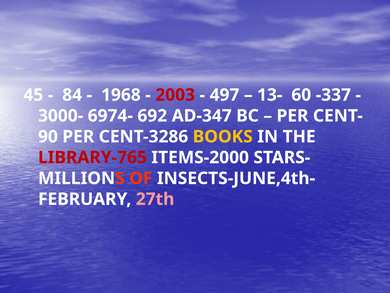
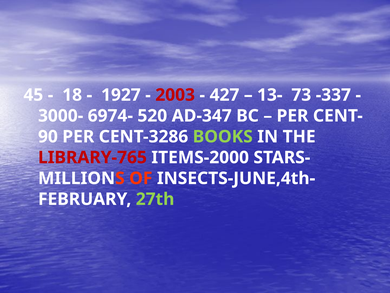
84: 84 -> 18 (72, 95)
1968: 1968 -> 1927 (121, 95)
497: 497 -> 427 (225, 95)
60: 60 -> 73 (301, 95)
692: 692 -> 520 (152, 116)
BOOKS colour: yellow -> light green (223, 136)
27th colour: pink -> light green (155, 199)
